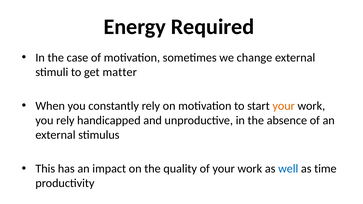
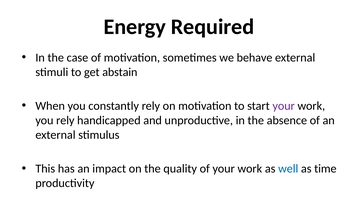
change: change -> behave (255, 58)
matter: matter -> abstain (120, 72)
your colour: orange -> purple (284, 106)
